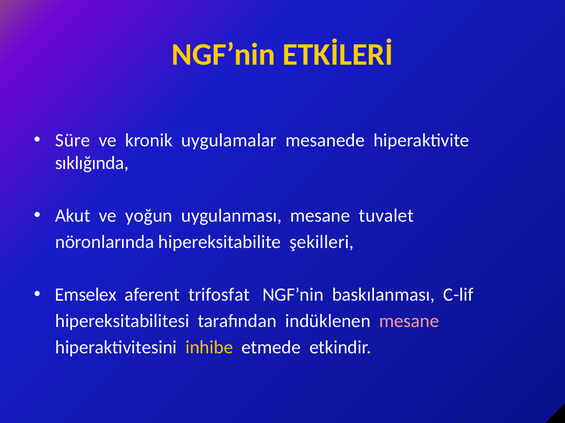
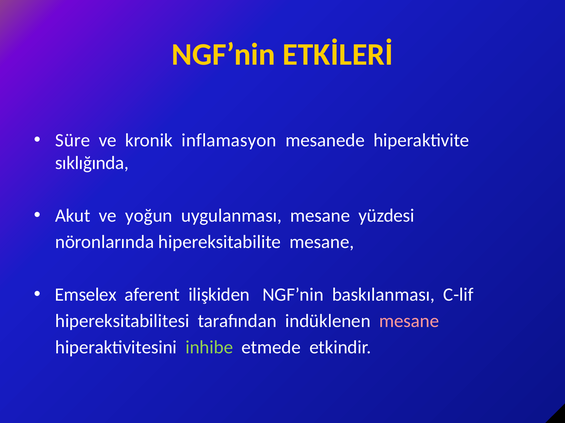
uygulamalar: uygulamalar -> inflamasyon (229, 141)
tuvalet: tuvalet -> yüzdesi (386, 216)
hipereksitabilite şekilleri: şekilleri -> mesane (322, 242)
trifosfat: trifosfat -> ilişkiden (219, 295)
inhibe colour: yellow -> light green (209, 348)
